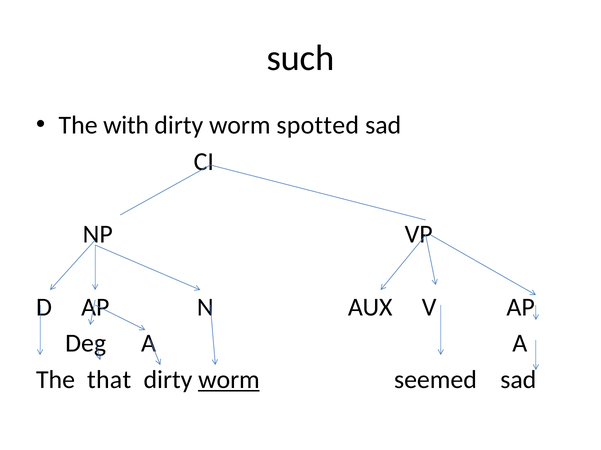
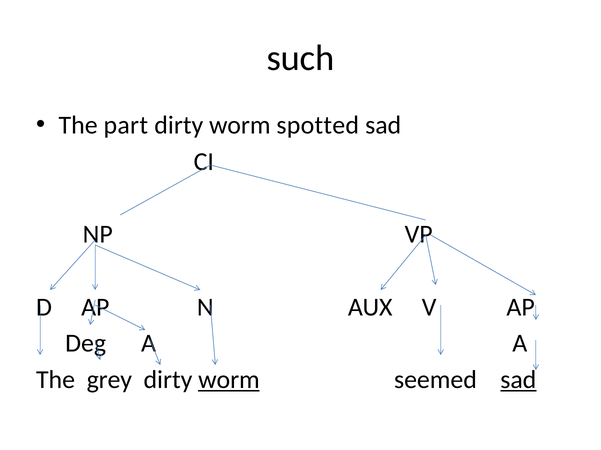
with: with -> part (126, 126)
that: that -> grey (109, 380)
sad underline: none -> present (518, 380)
